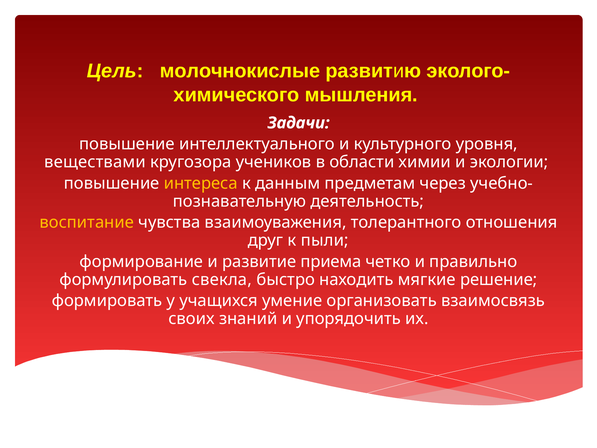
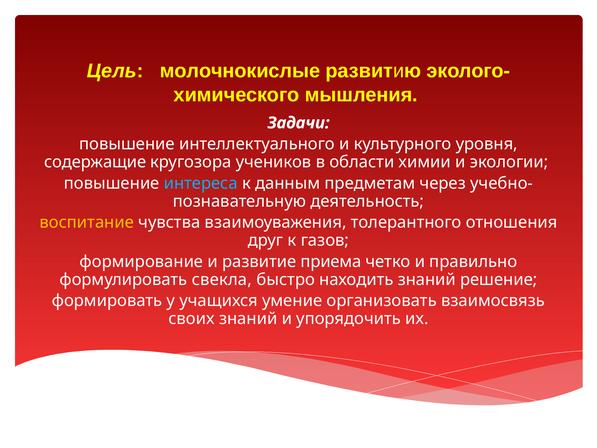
веществами: веществами -> содержащие (95, 162)
интереса colour: yellow -> light blue (201, 183)
пыли: пыли -> газов (325, 240)
находить мягкие: мягкие -> знаний (427, 279)
